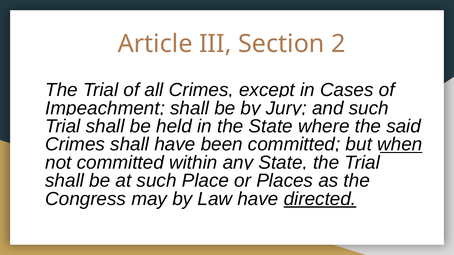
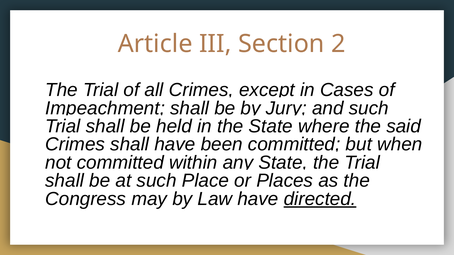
when underline: present -> none (400, 145)
